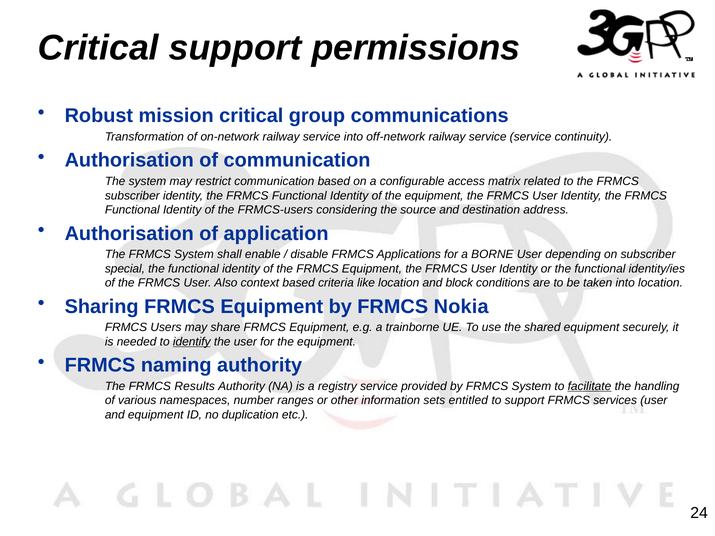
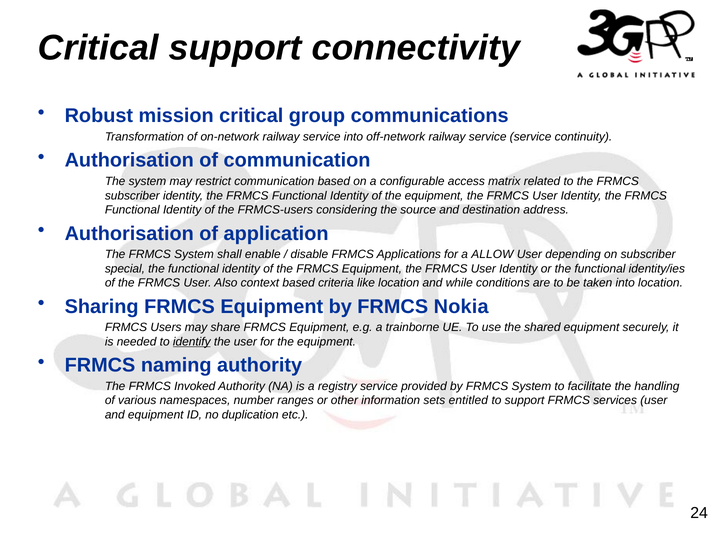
permissions: permissions -> connectivity (416, 48)
BORNE: BORNE -> ALLOW (492, 254)
block: block -> while (459, 283)
Results: Results -> Invoked (195, 386)
facilitate underline: present -> none (589, 386)
